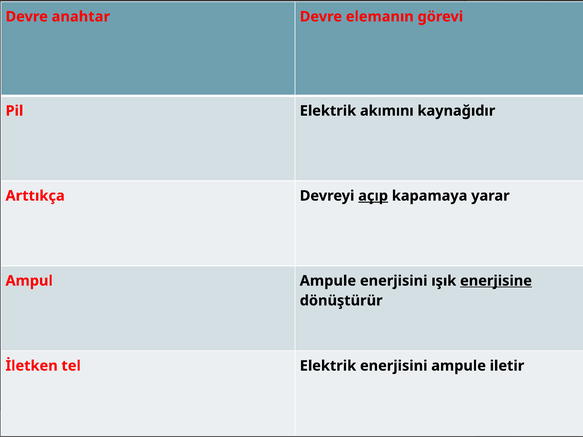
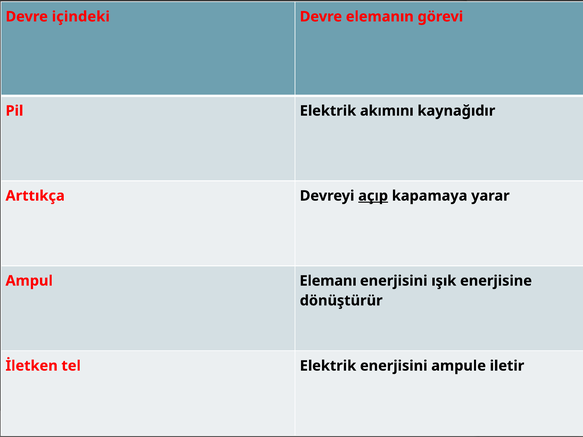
anahtar: anahtar -> içindeki (81, 17)
Ampul Ampule: Ampule -> Elemanı (328, 281)
enerjisine underline: present -> none (496, 281)
